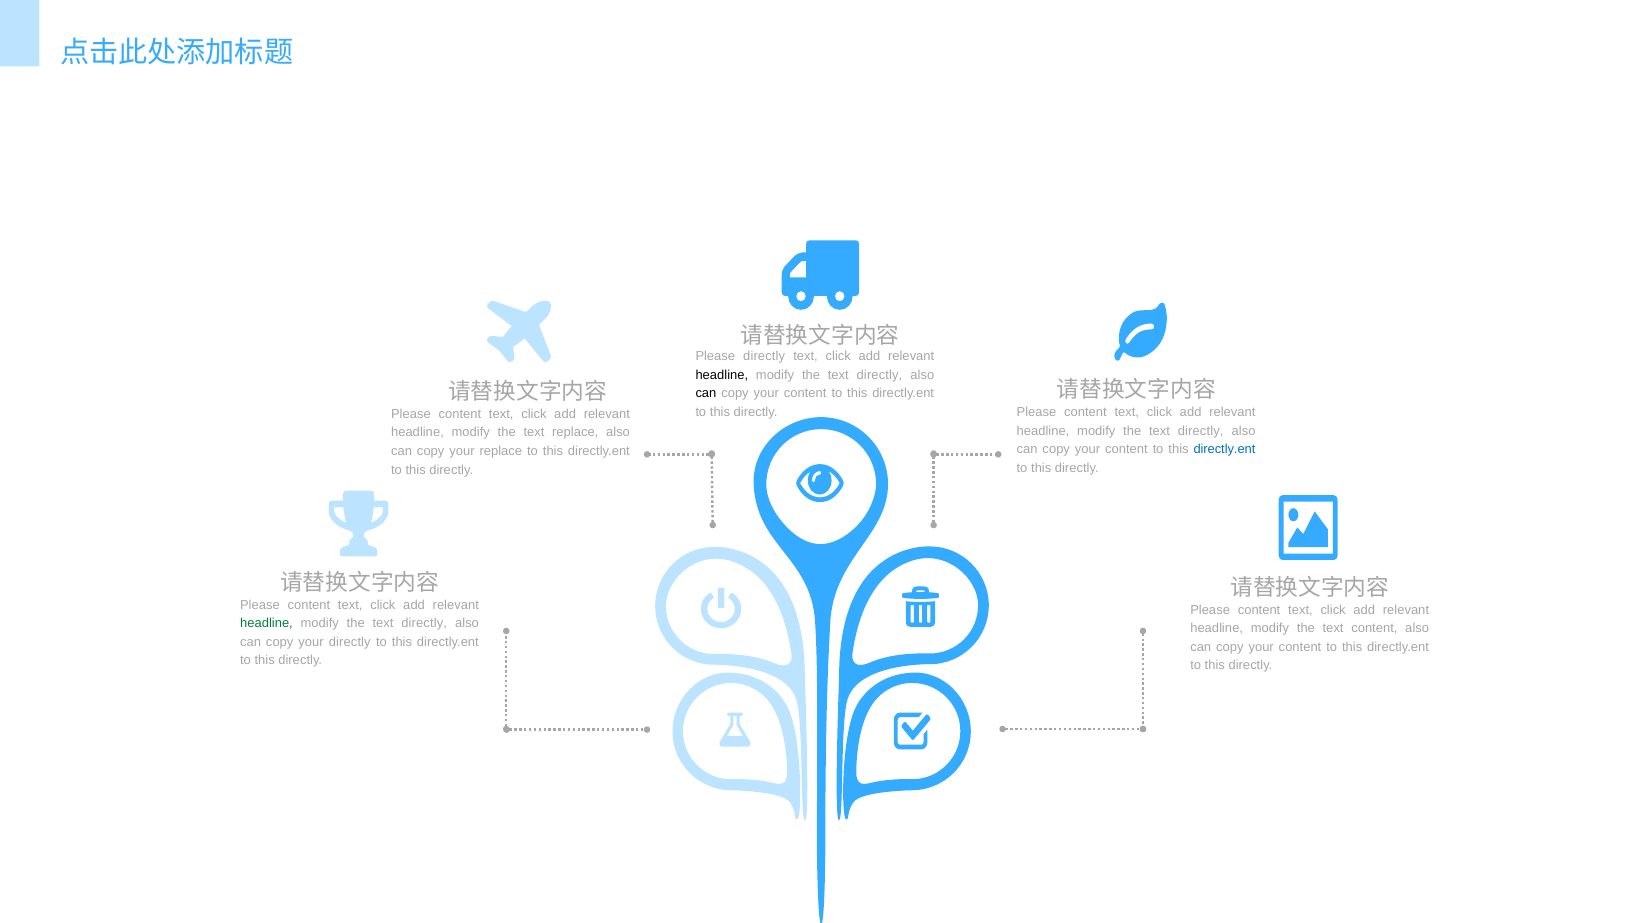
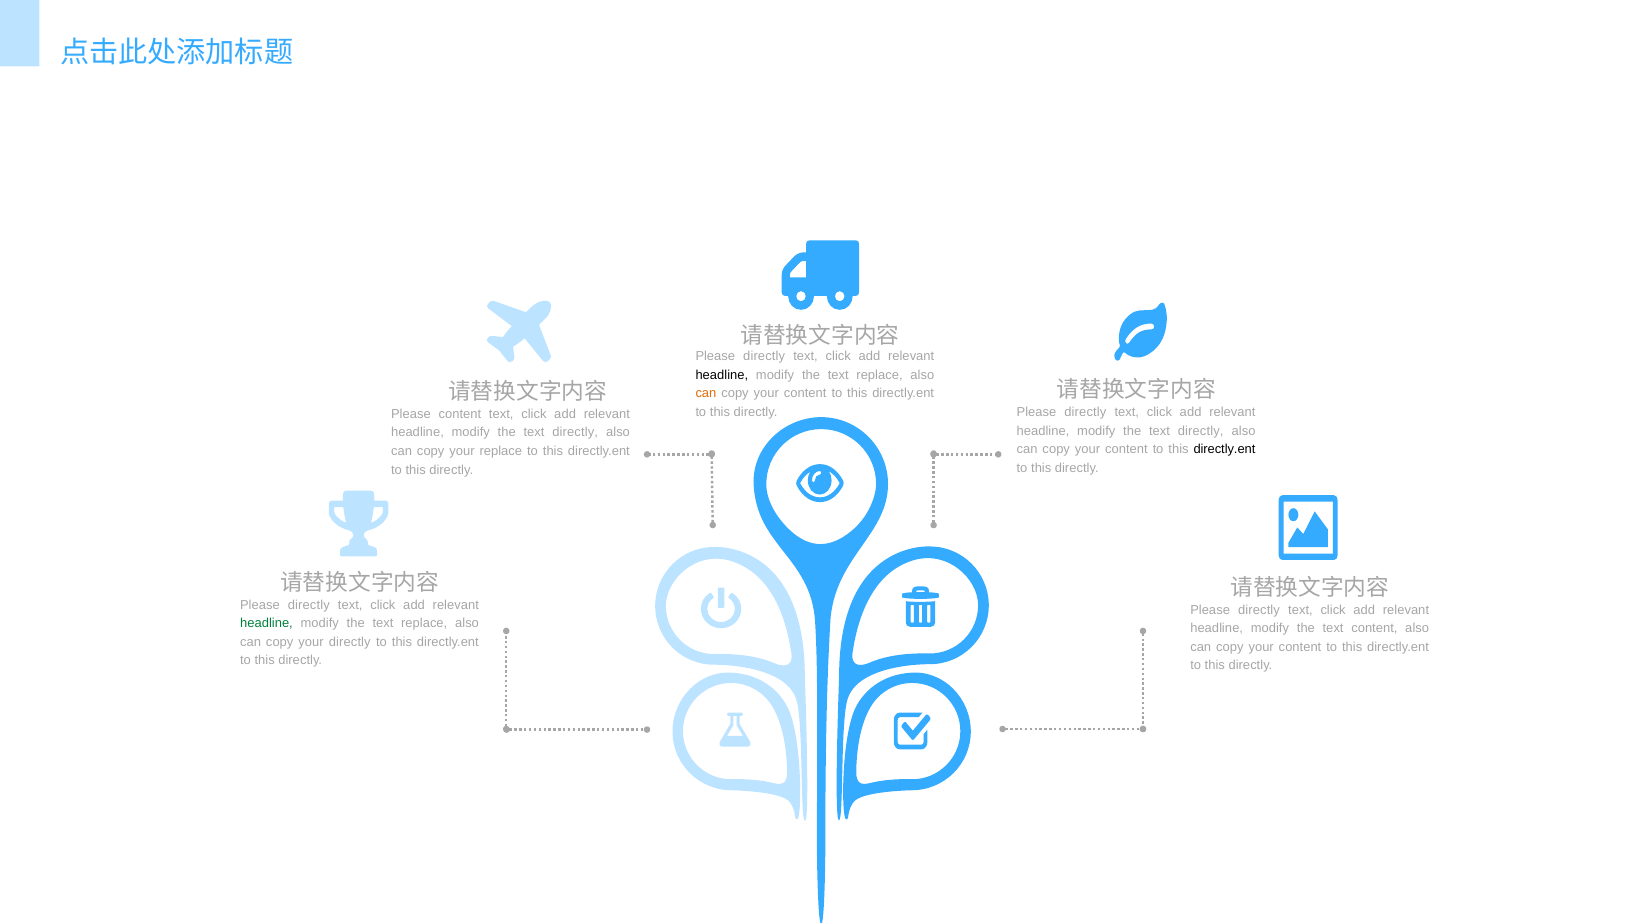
directly: directly -> replace (880, 375)
can colour: black -> orange (706, 393)
content: content -> directly (1085, 412)
replace: replace -> directly (575, 432)
directly.ent colour: blue -> black (1224, 449)
content: content -> directly (309, 604)
content: content -> directly (1259, 609)
directly: directly -> replace (424, 623)
